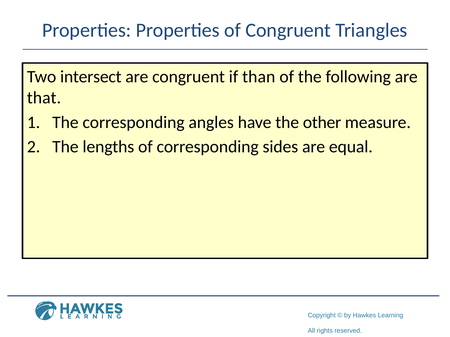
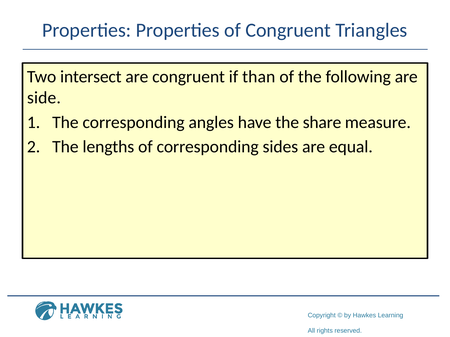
that: that -> side (44, 98)
other: other -> share (322, 122)
